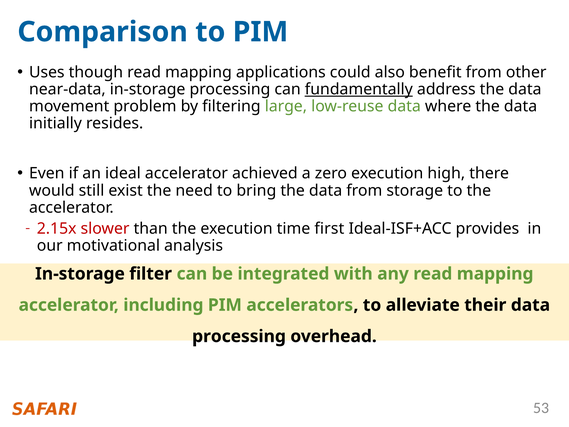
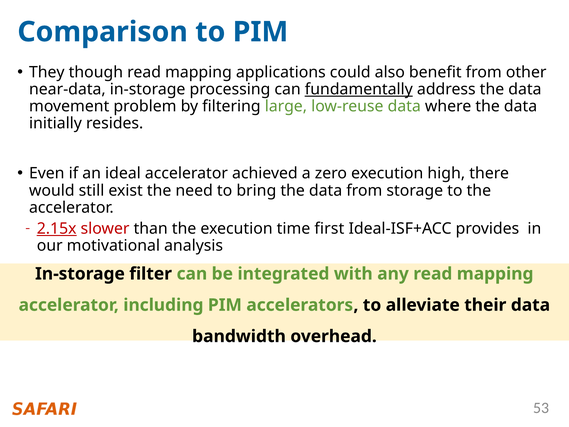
Uses: Uses -> They (47, 72)
2.15x underline: none -> present (57, 228)
processing: processing -> bandwidth (239, 336)
